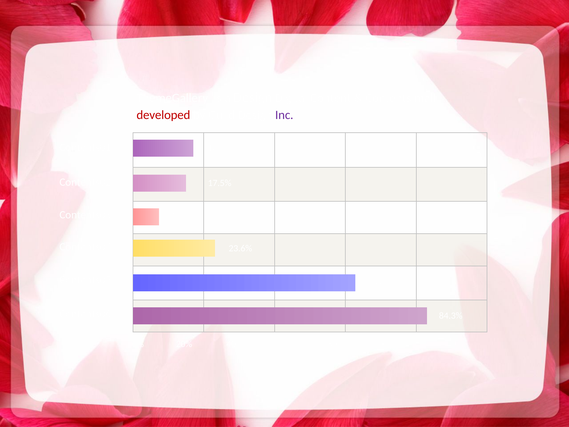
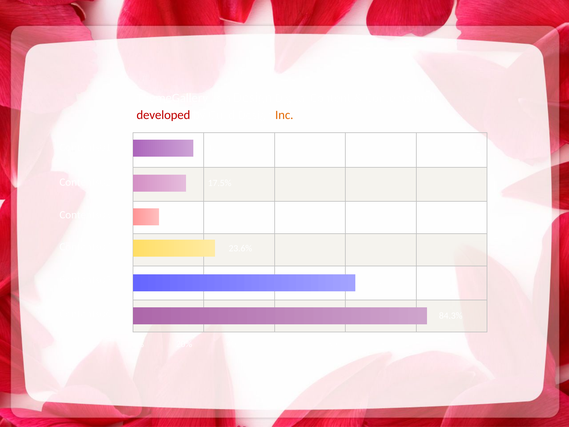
Inc colour: purple -> orange (284, 115)
